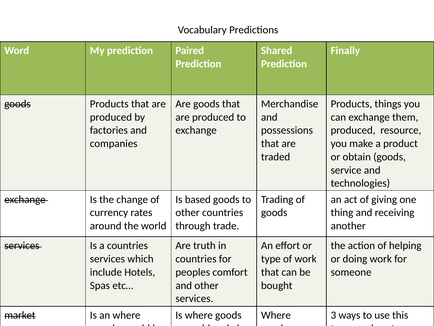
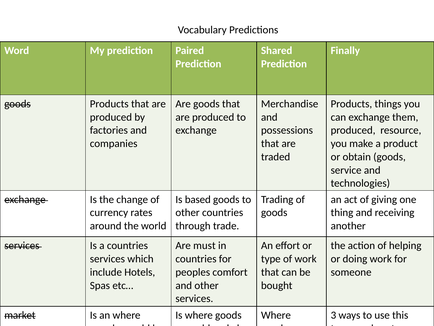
Are truth: truth -> must (204, 245)
